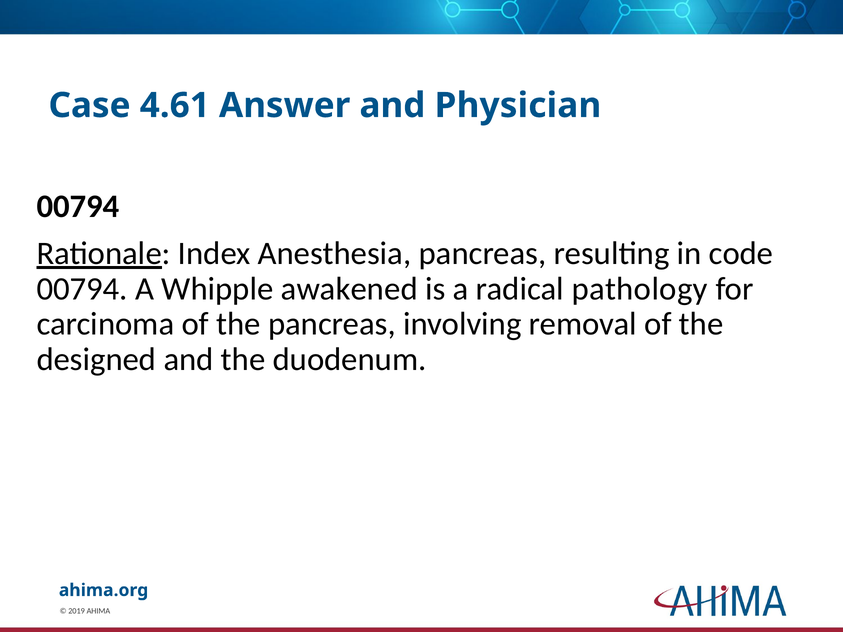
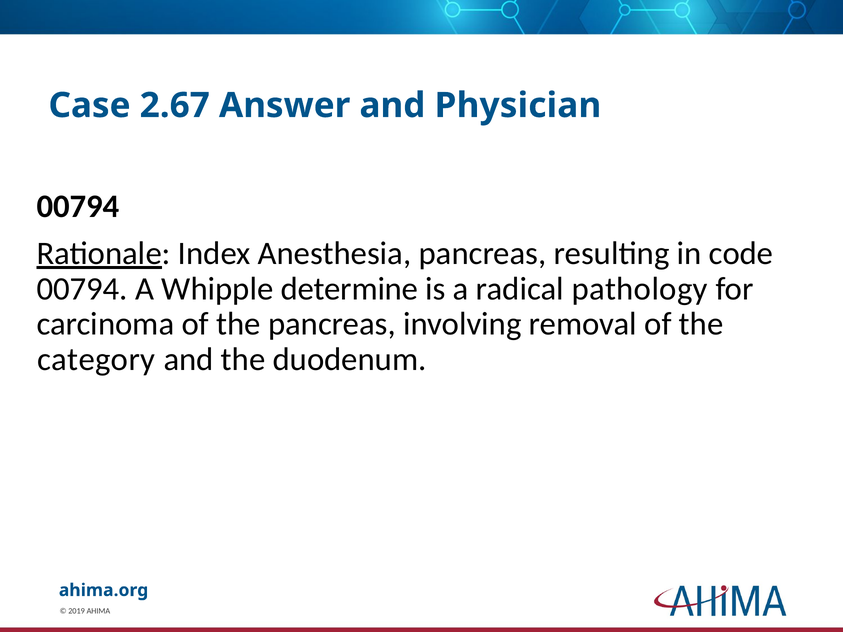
4.61: 4.61 -> 2.67 (175, 106)
awakened: awakened -> determine (349, 289)
designed: designed -> category (96, 360)
